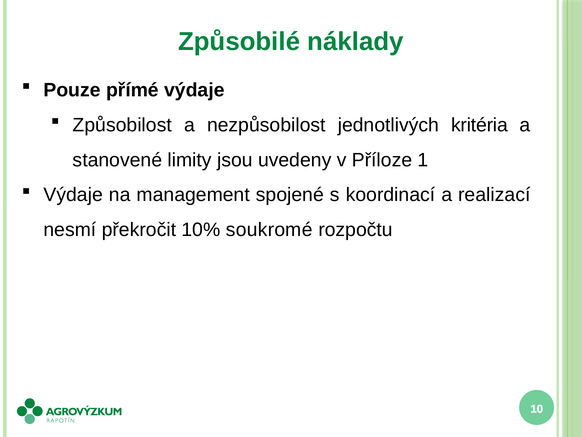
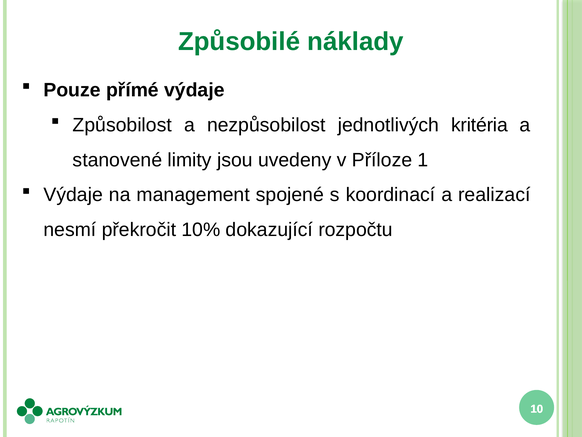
soukromé: soukromé -> dokazující (269, 230)
